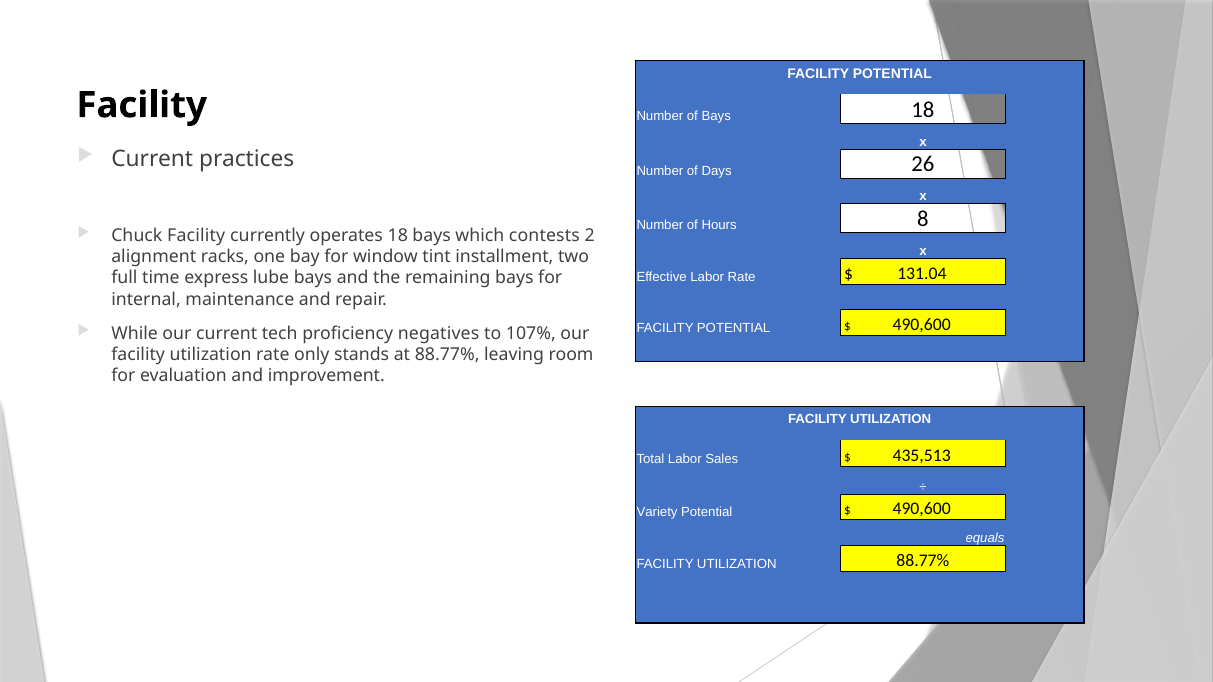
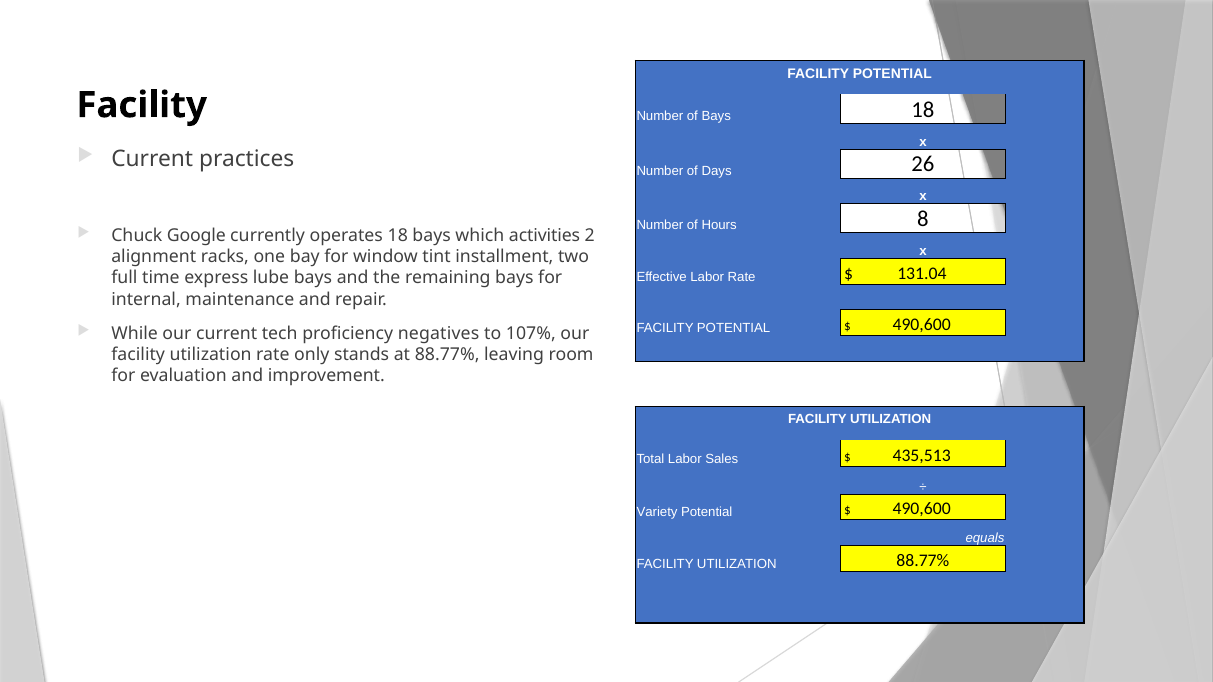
Chuck Facility: Facility -> Google (196, 236)
contests: contests -> activities (545, 236)
